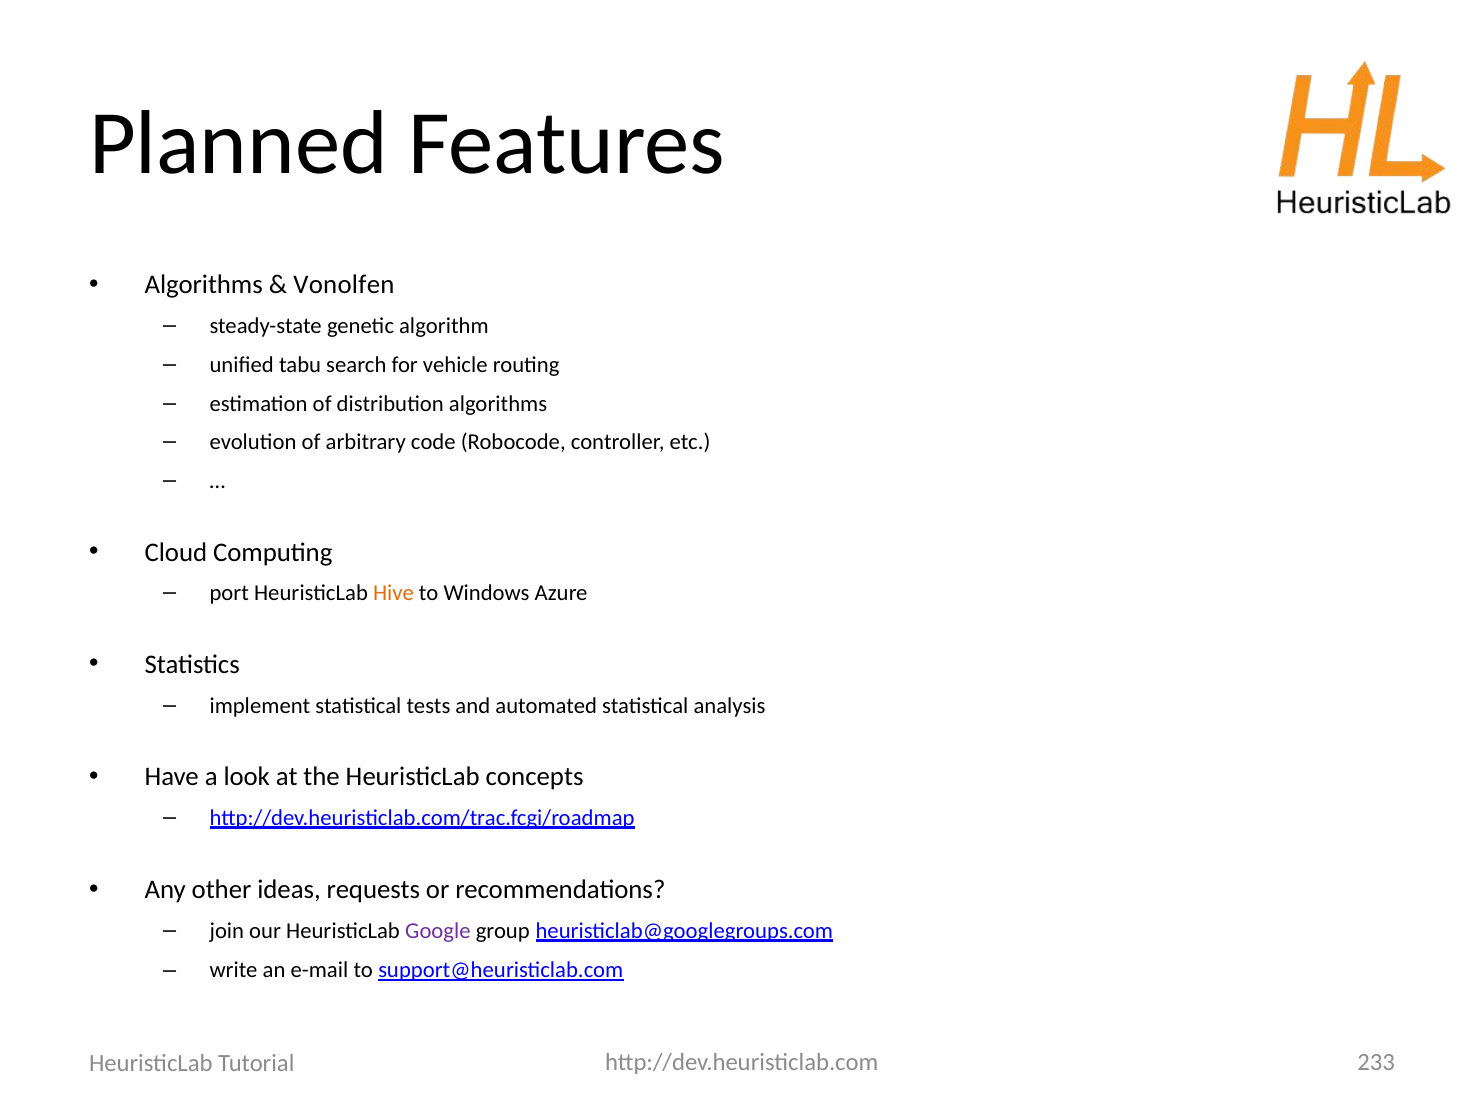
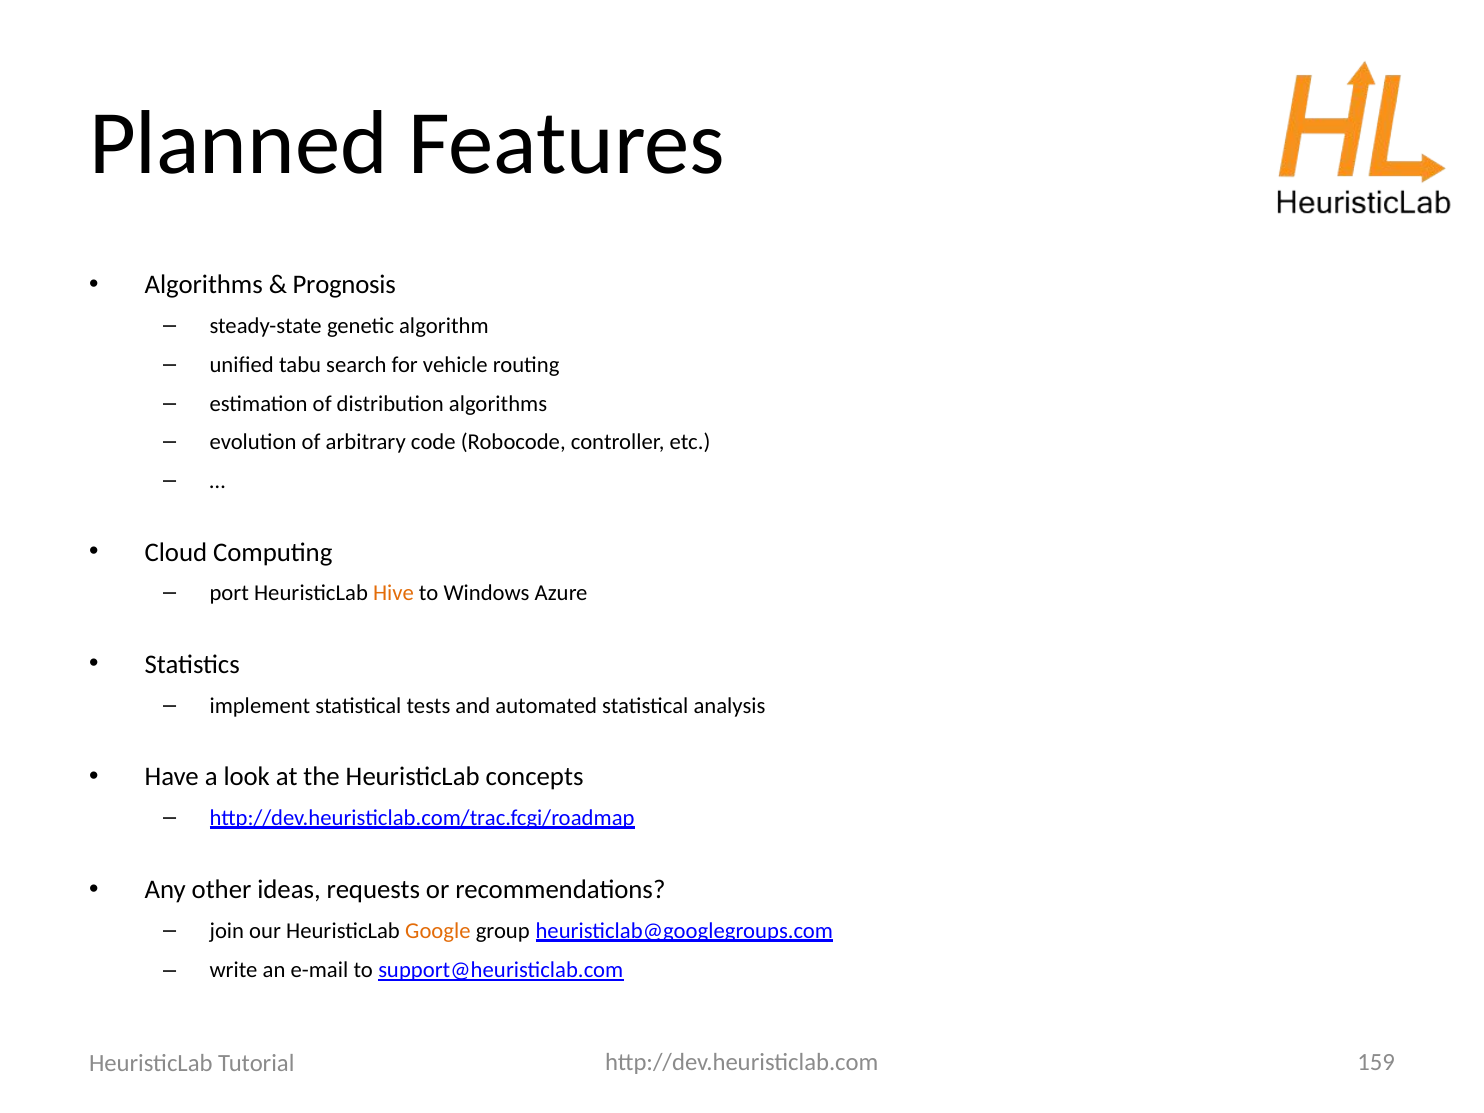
Vonolfen: Vonolfen -> Prognosis (344, 285)
Google colour: purple -> orange (438, 931)
233: 233 -> 159 (1376, 1063)
